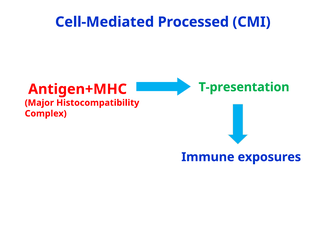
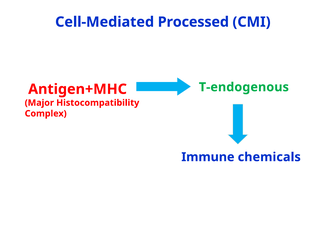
T-presentation: T-presentation -> T-endogenous (244, 87)
exposures: exposures -> chemicals (269, 157)
